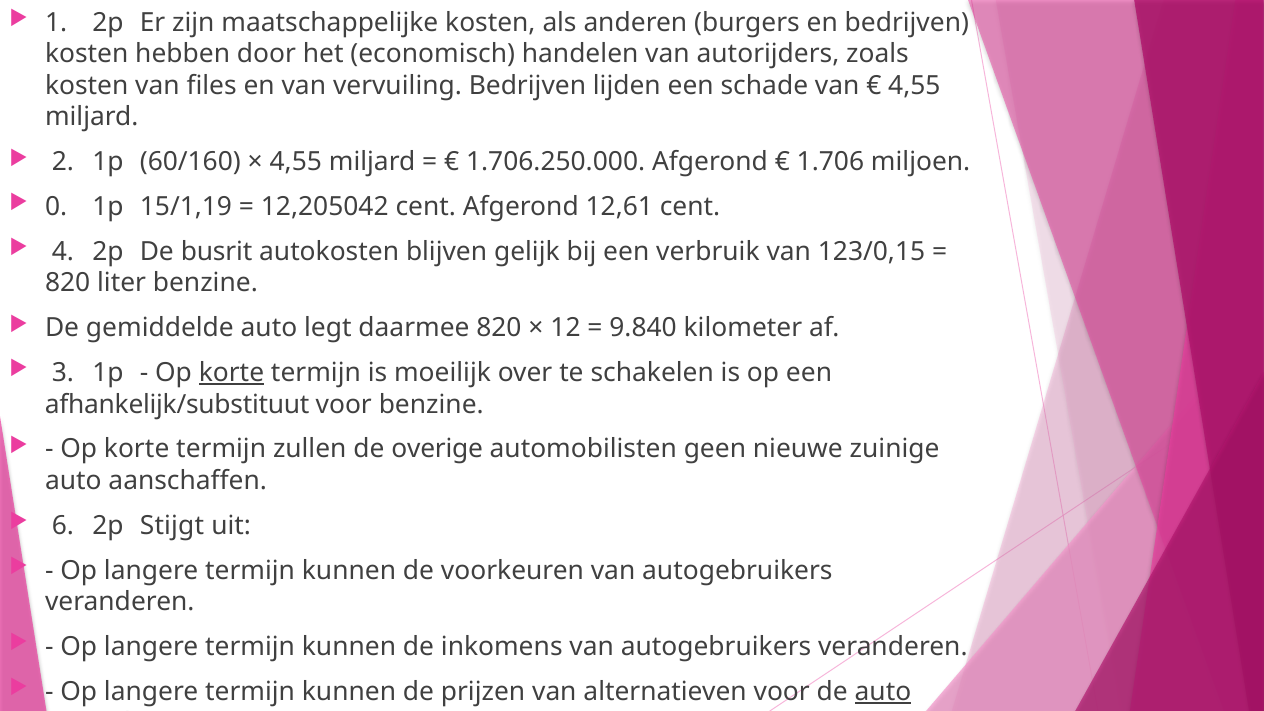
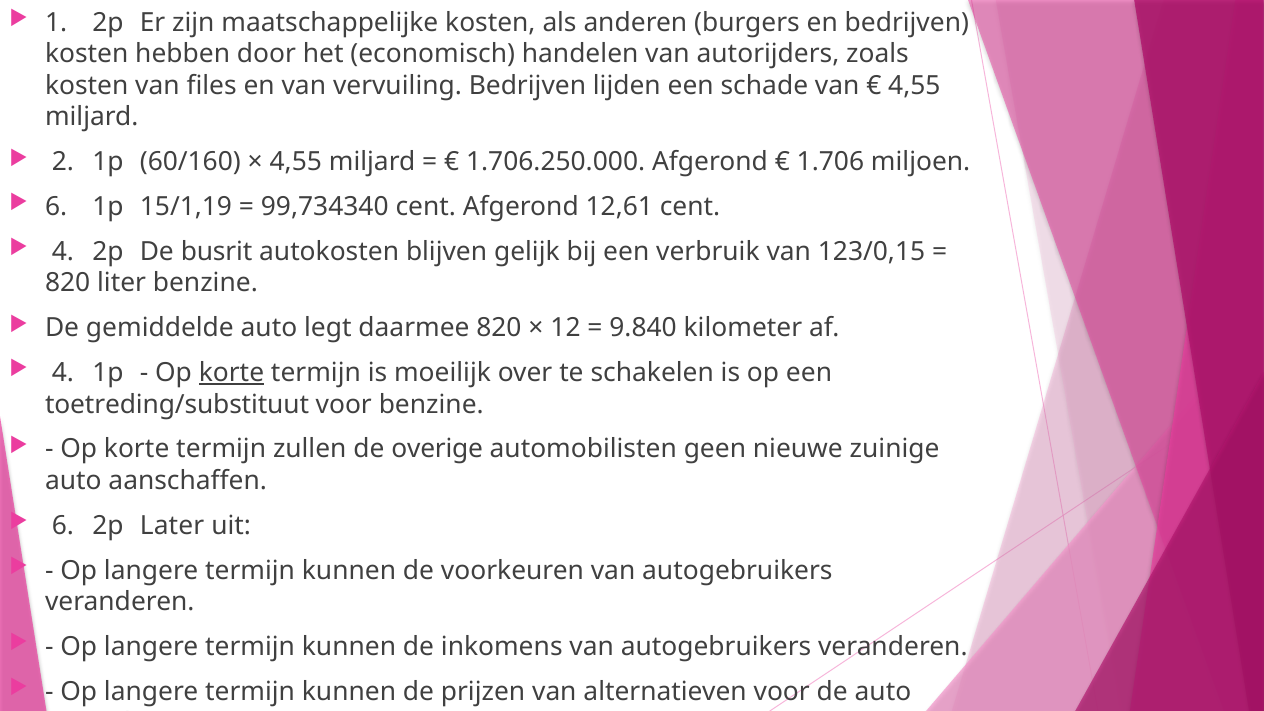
0: 0 -> 6 (56, 207)
12,205042: 12,205042 -> 99,734340 (325, 207)
3: 3 -> 4 (63, 373)
afhankelijk/substituut: afhankelijk/substituut -> toetreding/substituut (177, 404)
Stijgt: Stijgt -> Later (172, 526)
auto underline: present -> none (883, 692)
